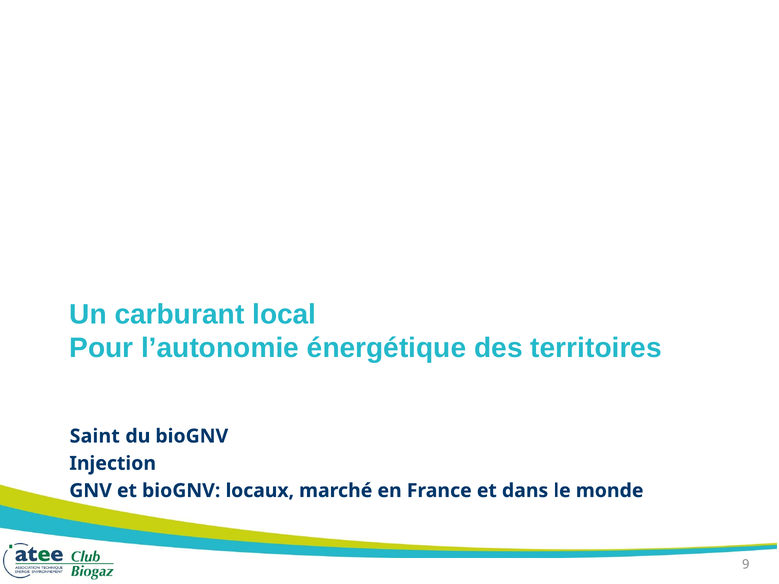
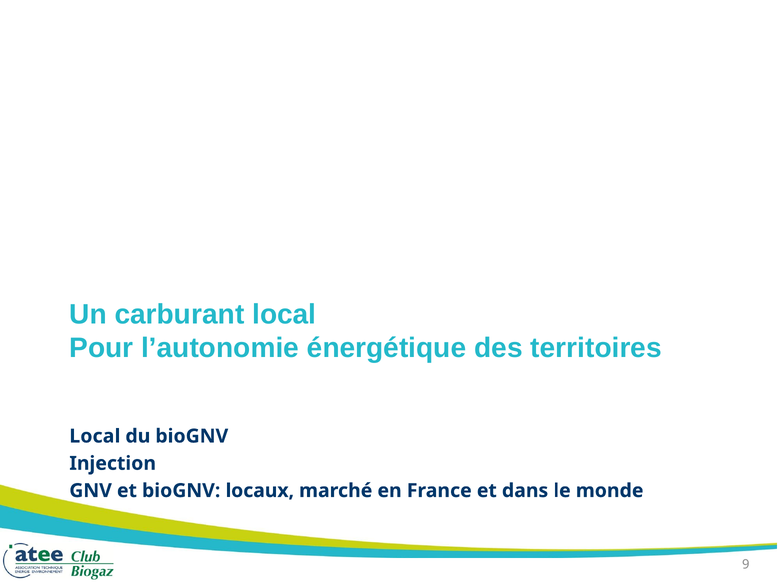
Saint: Saint -> Local (95, 436)
